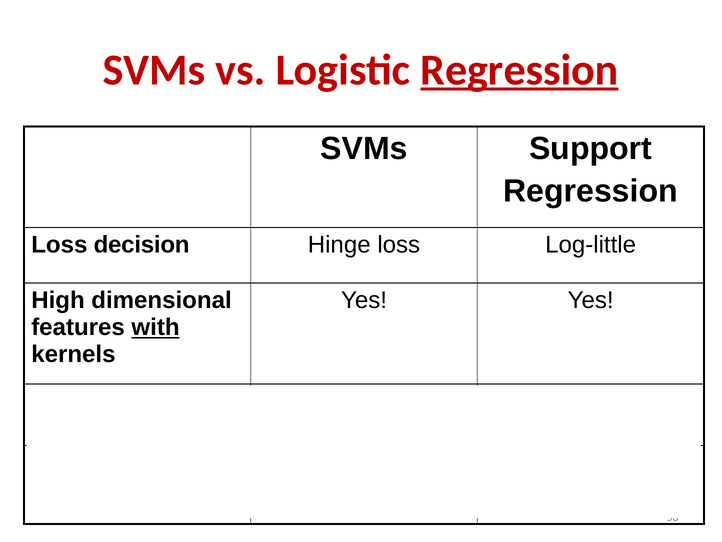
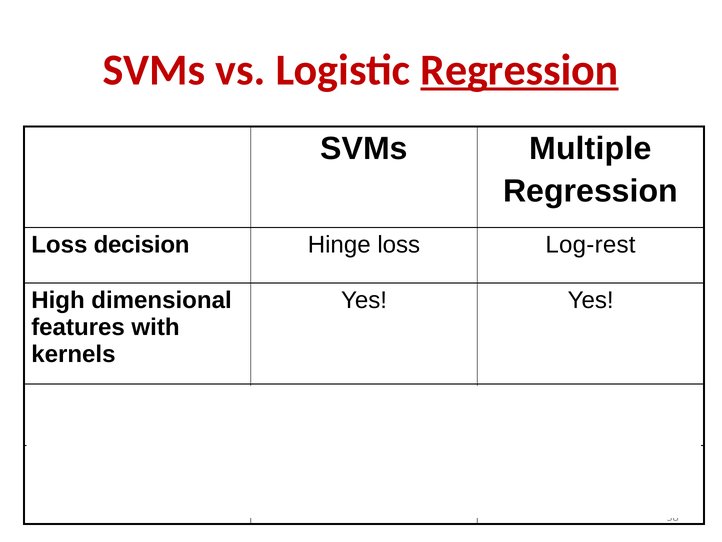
Support: Support -> Multiple (590, 148)
Log-little: Log-little -> Log-rest (590, 245)
with underline: present -> none (156, 327)
